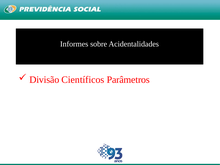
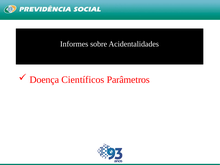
Divisão: Divisão -> Doença (44, 80)
